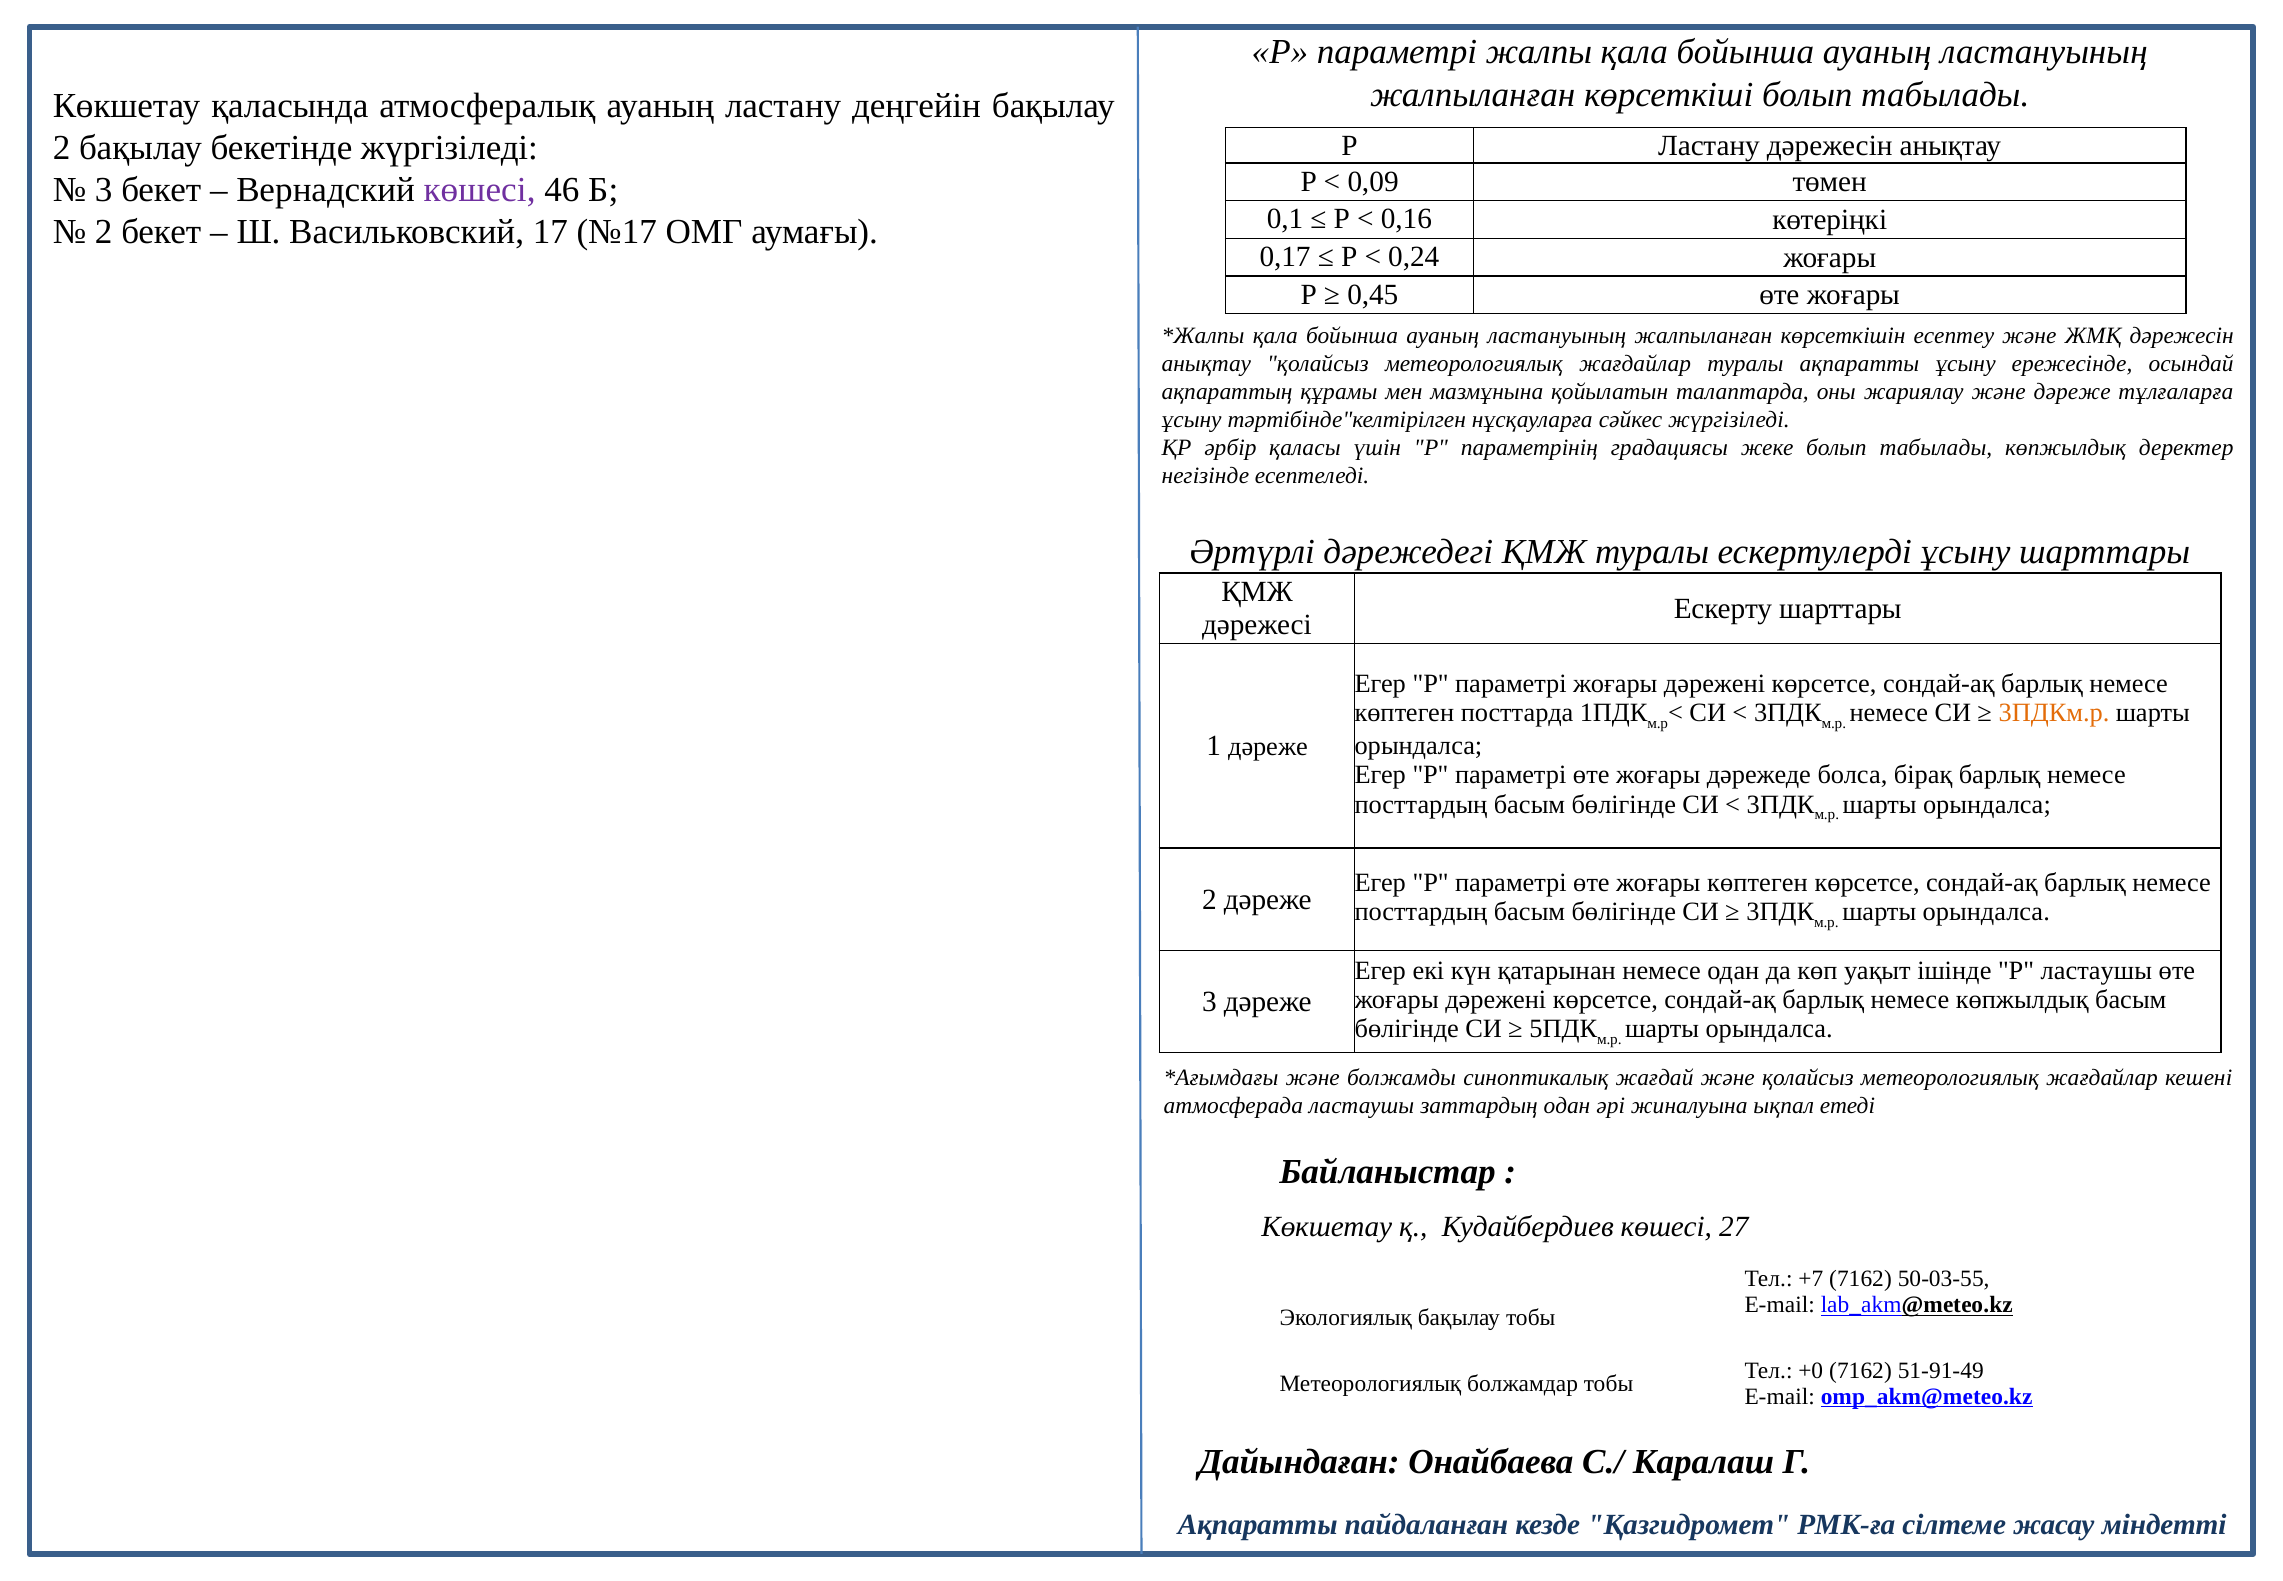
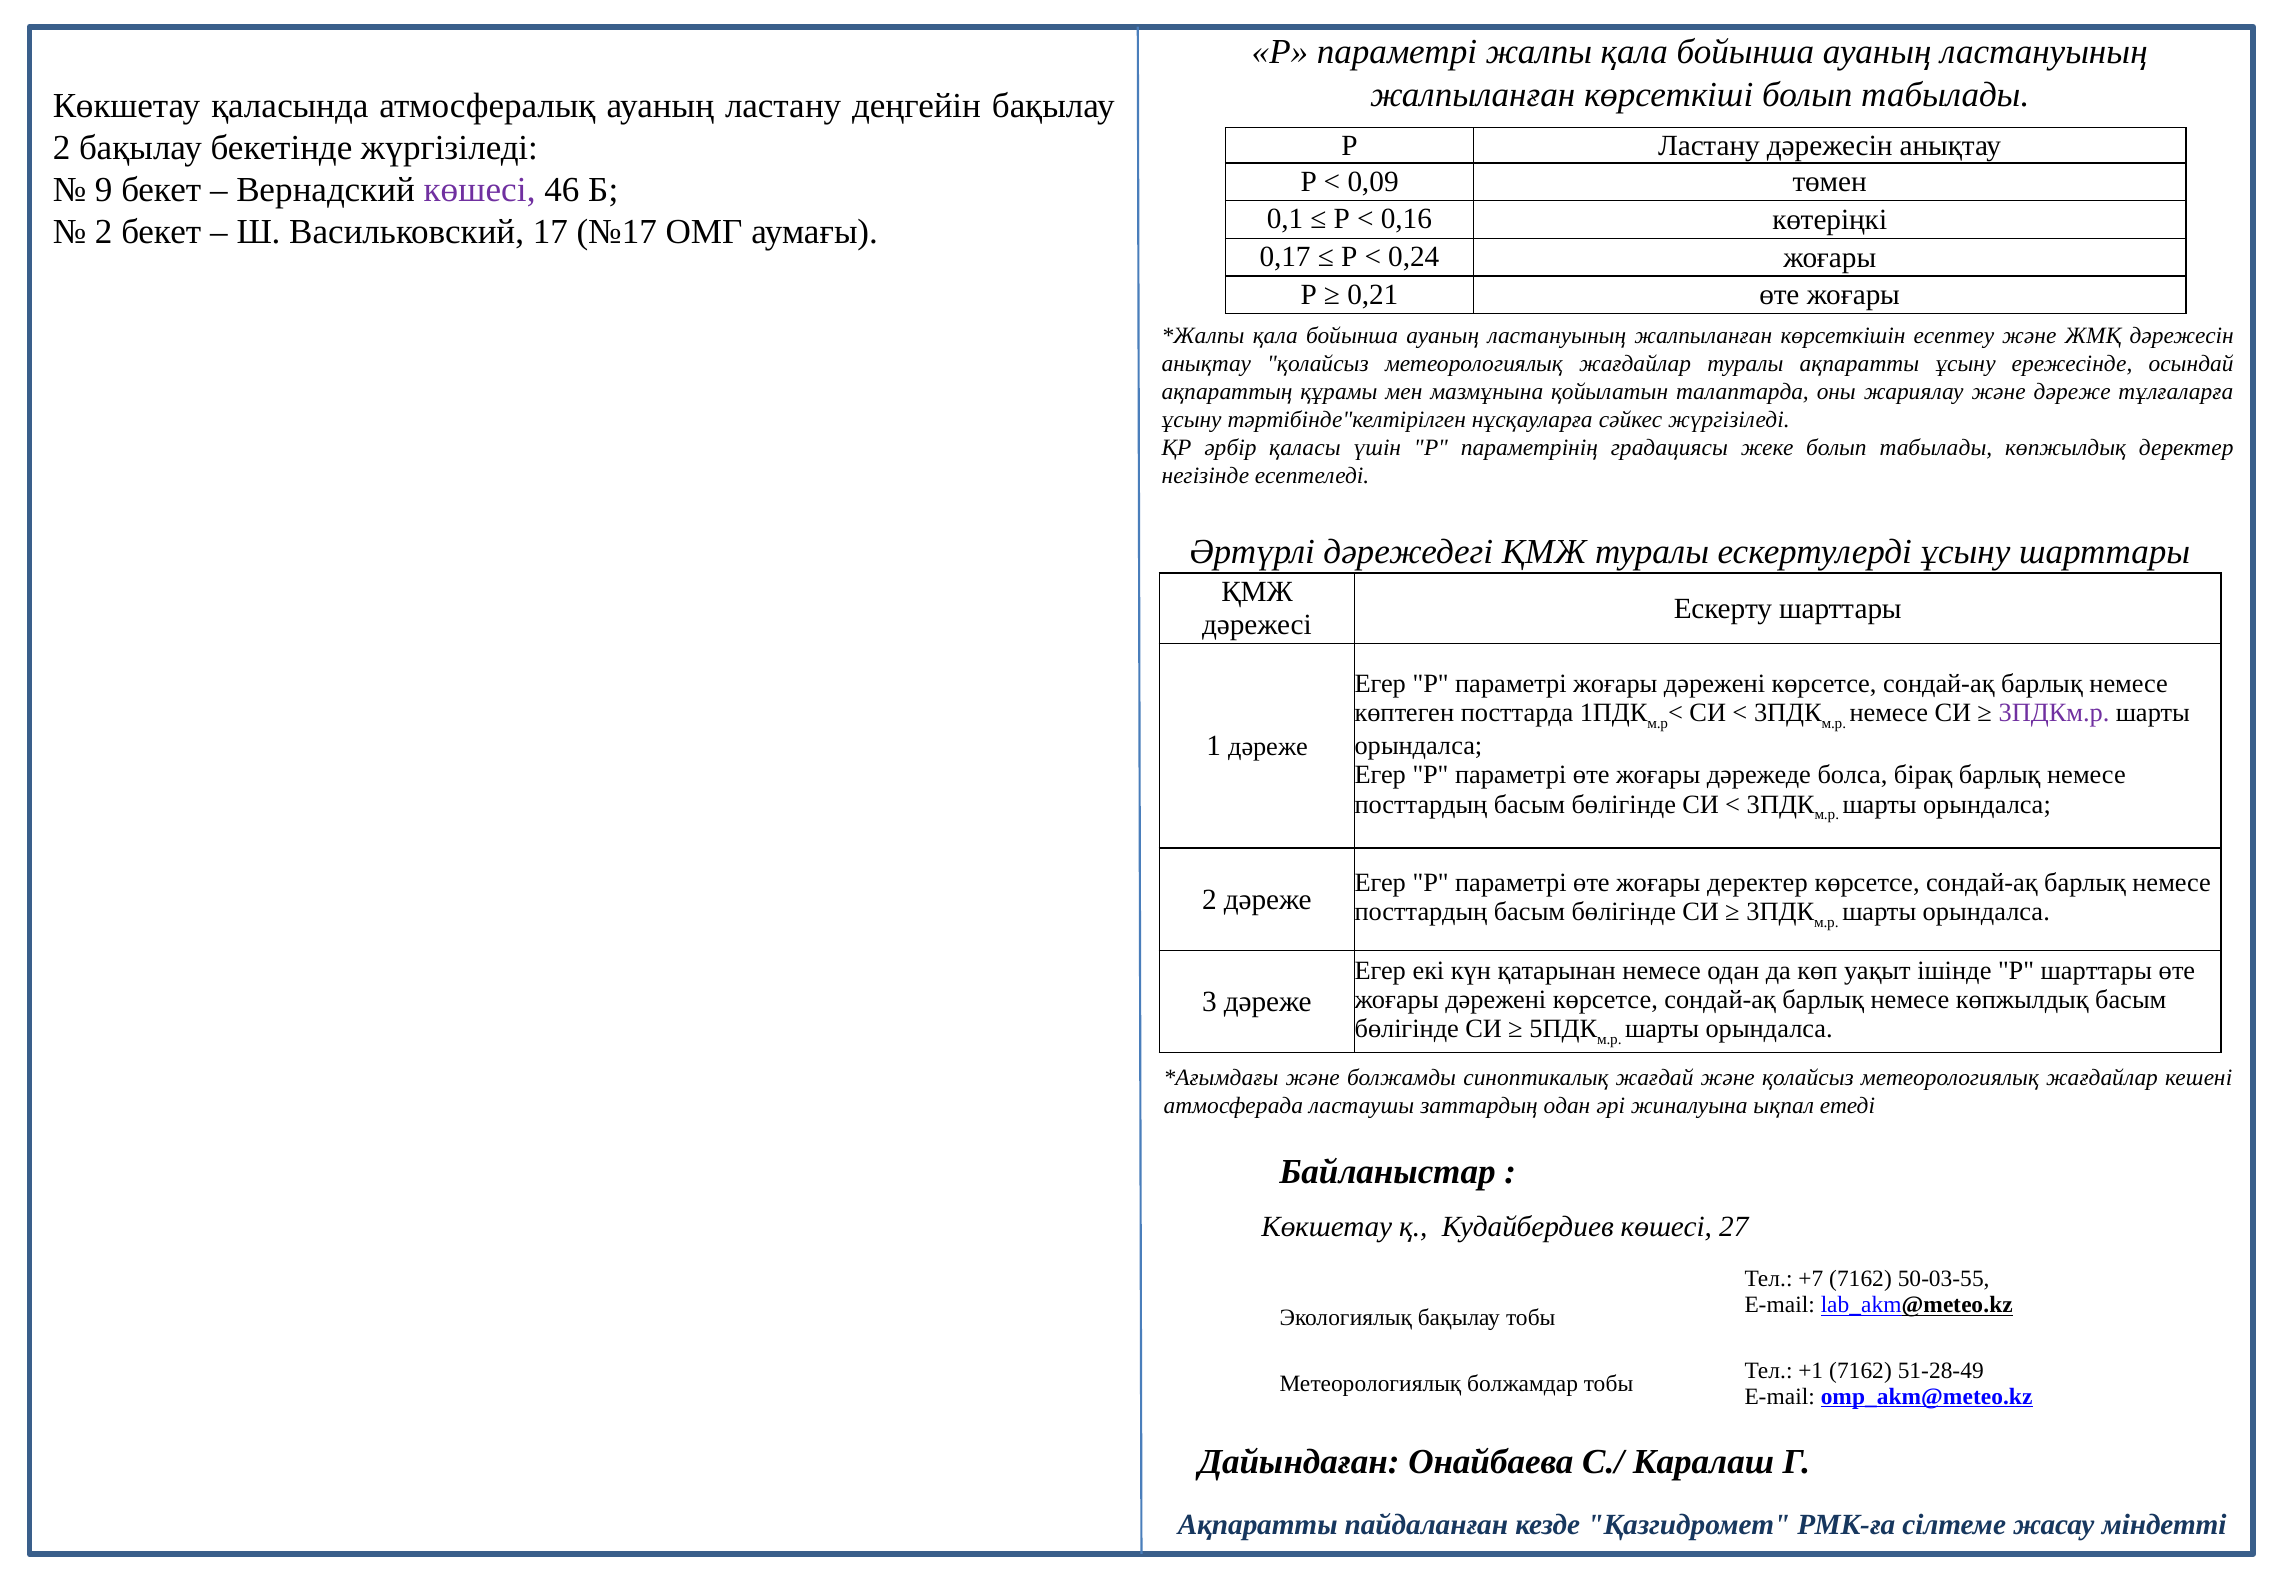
3: 3 -> 9 (104, 190)
0,45: 0,45 -> 0,21 (1373, 295)
3ПДКм.р colour: orange -> purple (2054, 712)
жоғары көптеген: көптеген -> деректер (1757, 883)
Р ластаушы: ластаушы -> шарттары (2096, 970)
+0: +0 -> +1 (1811, 1370)
51-91-49: 51-91-49 -> 51-28-49 (1941, 1370)
